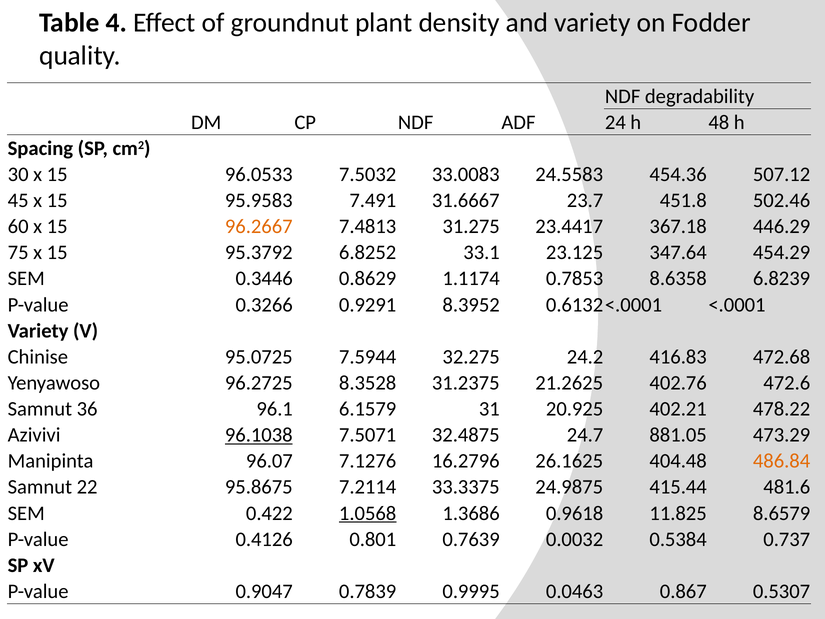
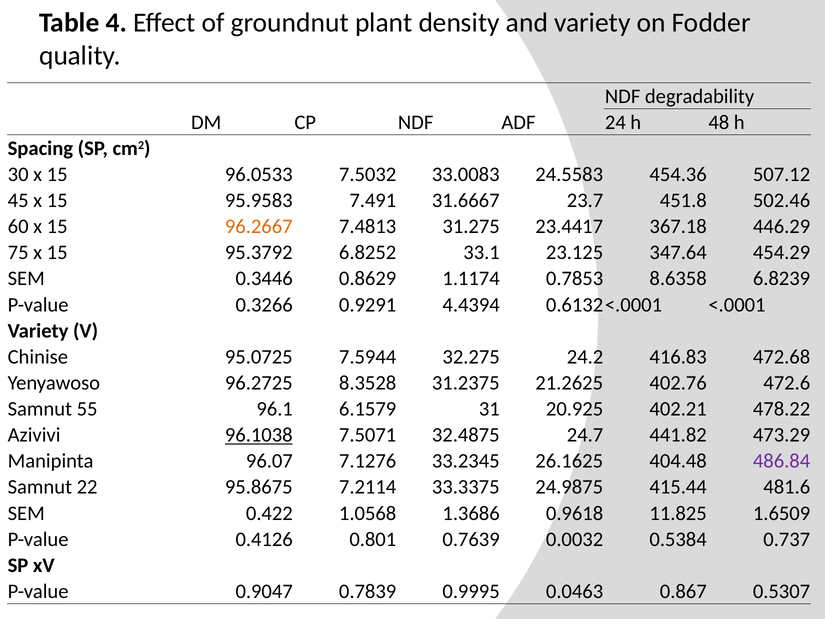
8.3952: 8.3952 -> 4.4394 (471, 305)
36: 36 -> 55 (87, 409)
881.05: 881.05 -> 441.82 (678, 435)
16.2796: 16.2796 -> 33.2345 (466, 461)
486.84 colour: orange -> purple (782, 461)
1.0568 underline: present -> none (368, 513)
8.6579: 8.6579 -> 1.6509 (782, 513)
